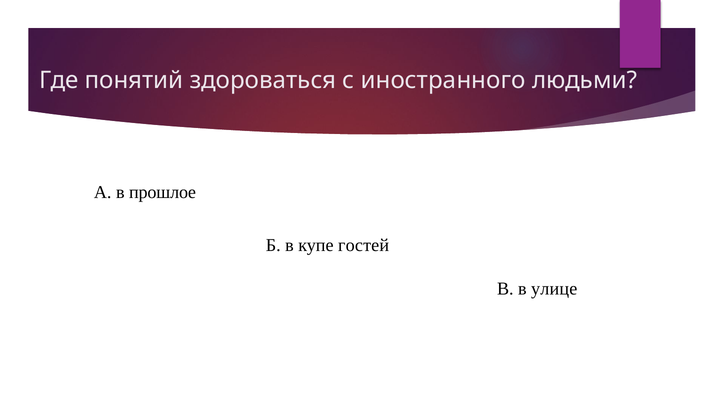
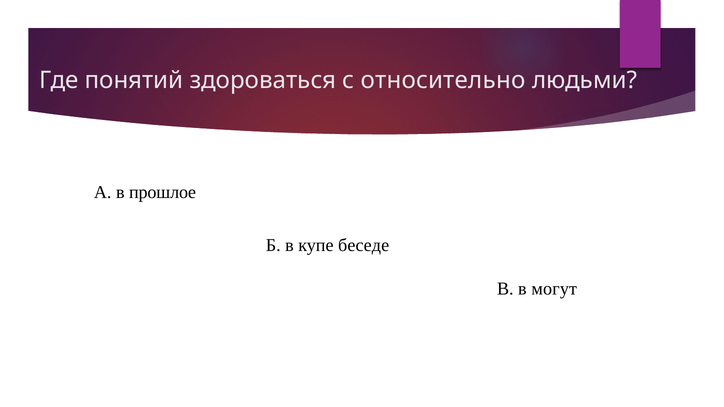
иностранного: иностранного -> относительно (443, 80)
гостей: гостей -> беседе (364, 245)
улице: улице -> могут (554, 289)
